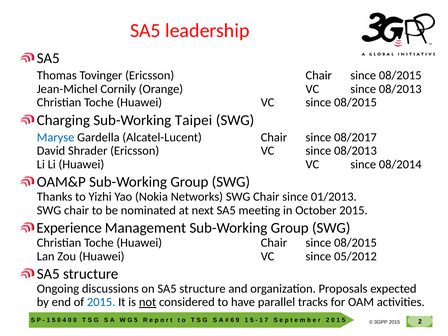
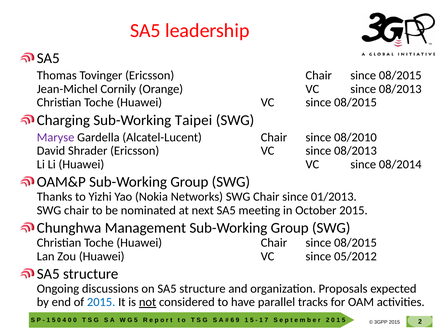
Maryse colour: blue -> purple (56, 137)
08/2017: 08/2017 -> 08/2010 (355, 137)
Experience: Experience -> Chunghwa (69, 228)
